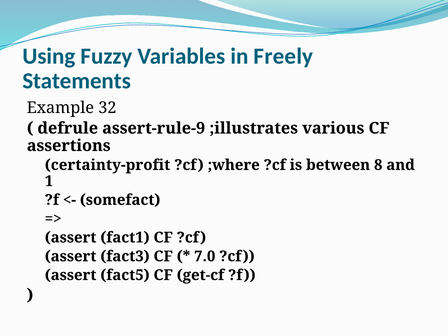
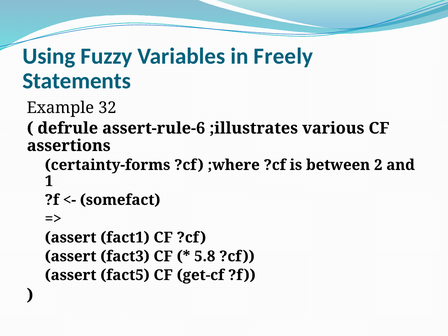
assert-rule-9: assert-rule-9 -> assert-rule-6 (154, 128)
certainty-profit: certainty-profit -> certainty-forms (107, 165)
8: 8 -> 2 (378, 165)
7.0: 7.0 -> 5.8 (205, 256)
